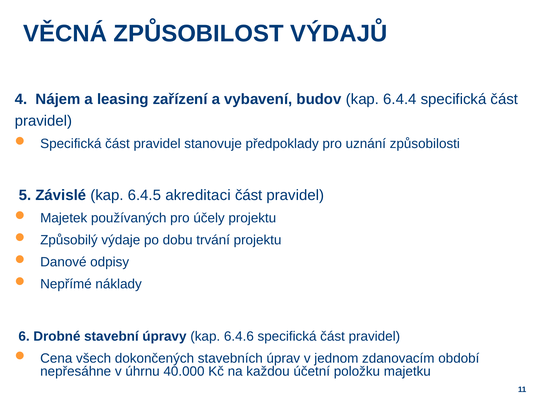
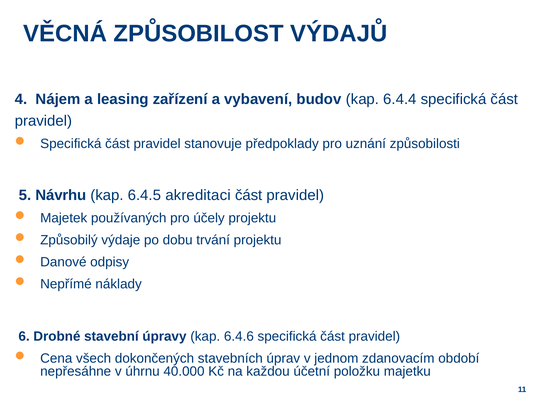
Závislé: Závislé -> Návrhu (61, 195)
